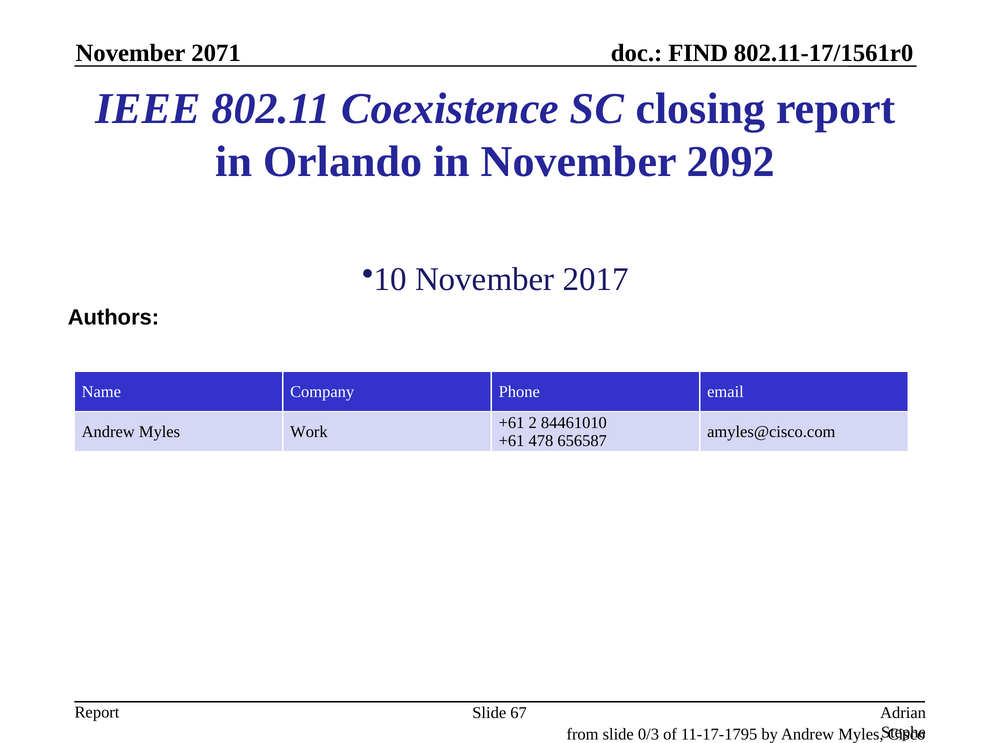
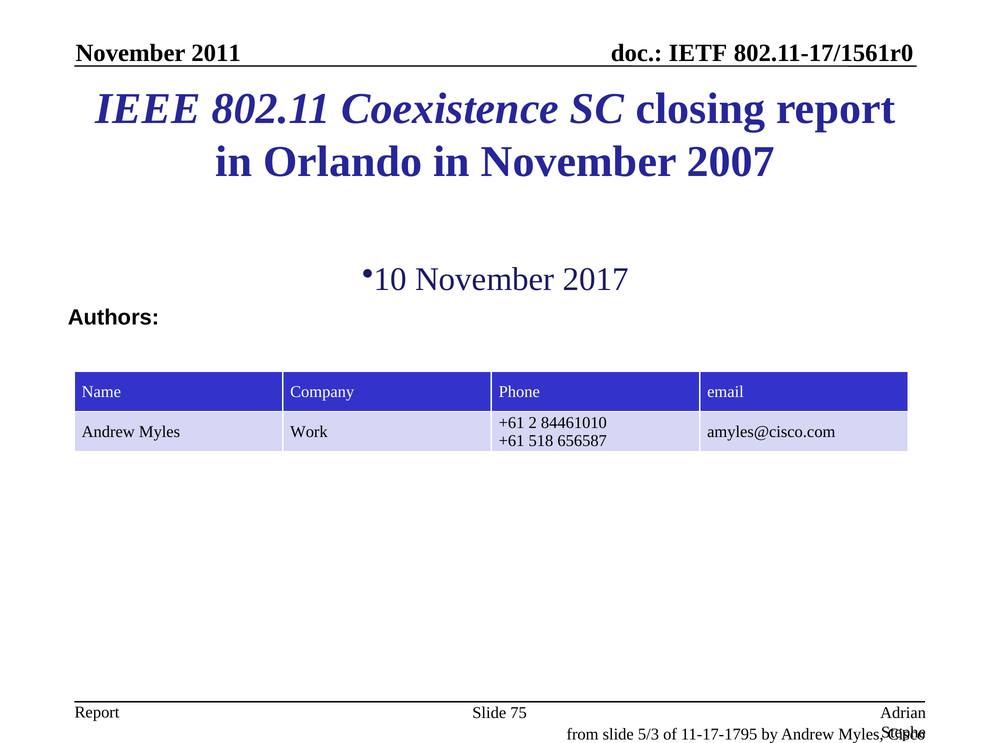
2071: 2071 -> 2011 (216, 53)
FIND: FIND -> IETF (698, 53)
2092: 2092 -> 2007 (731, 162)
478: 478 -> 518 (541, 441)
67: 67 -> 75 (519, 713)
0/3: 0/3 -> 5/3 (648, 734)
